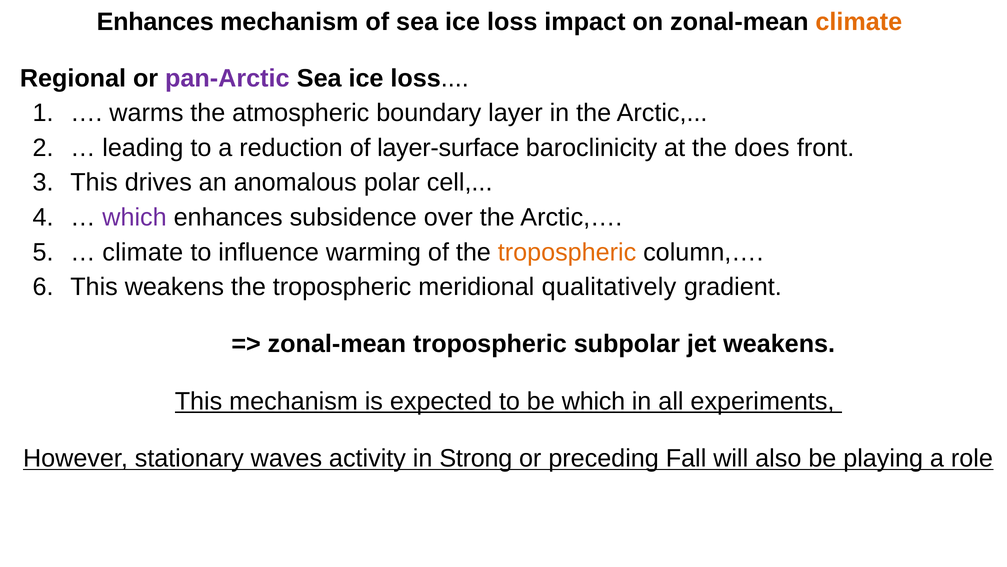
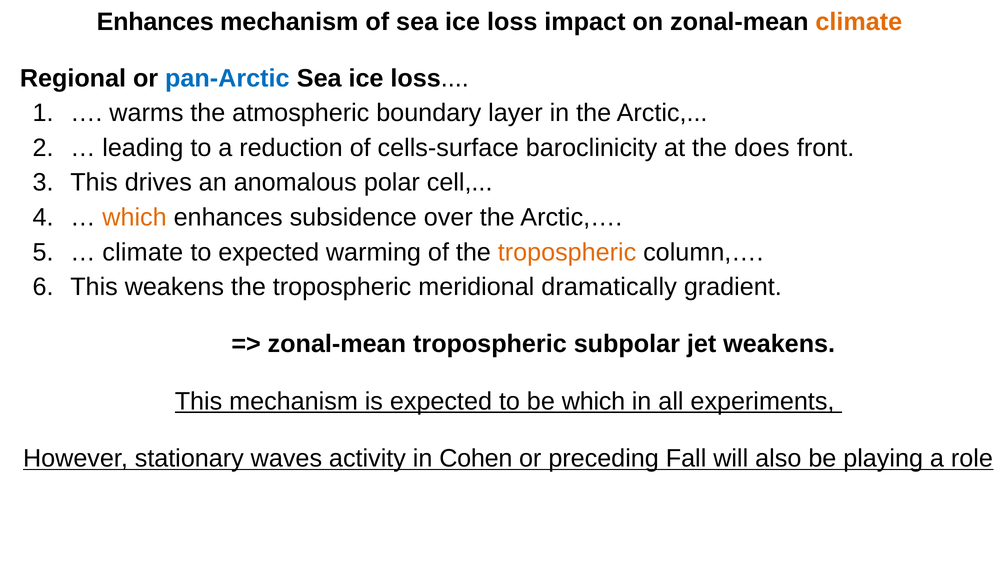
pan-Arctic colour: purple -> blue (227, 78)
layer-surface: layer-surface -> cells-surface (448, 148)
which colour: purple -> orange (135, 217)
to influence: influence -> expected (269, 252)
qualitatively: qualitatively -> dramatically (609, 287)
Strong: Strong -> Cohen (476, 458)
